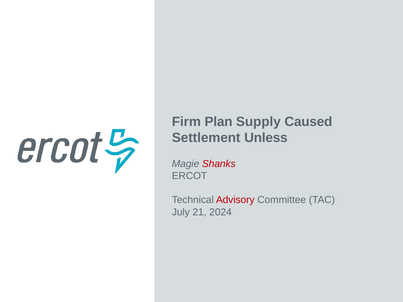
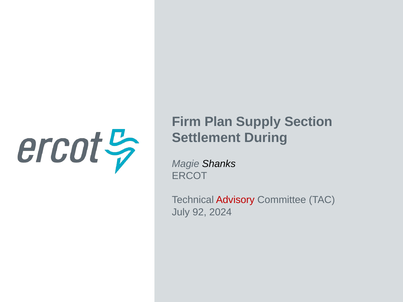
Caused: Caused -> Section (308, 122)
Unless: Unless -> During (266, 138)
Shanks colour: red -> black (219, 164)
21: 21 -> 92 (200, 212)
